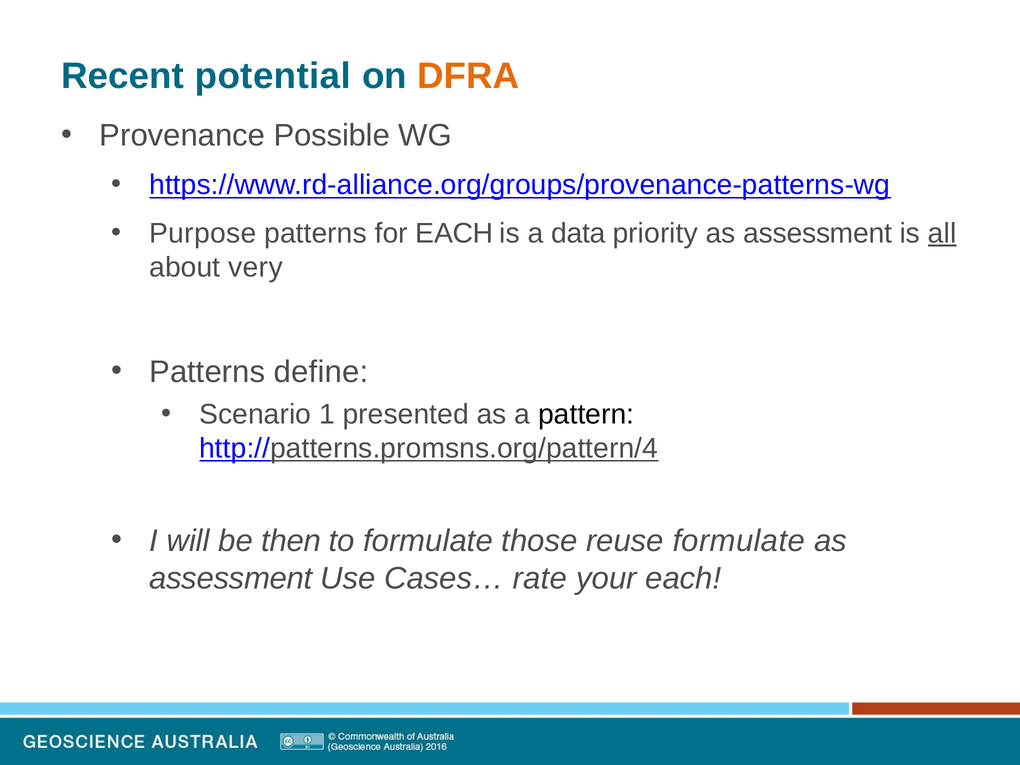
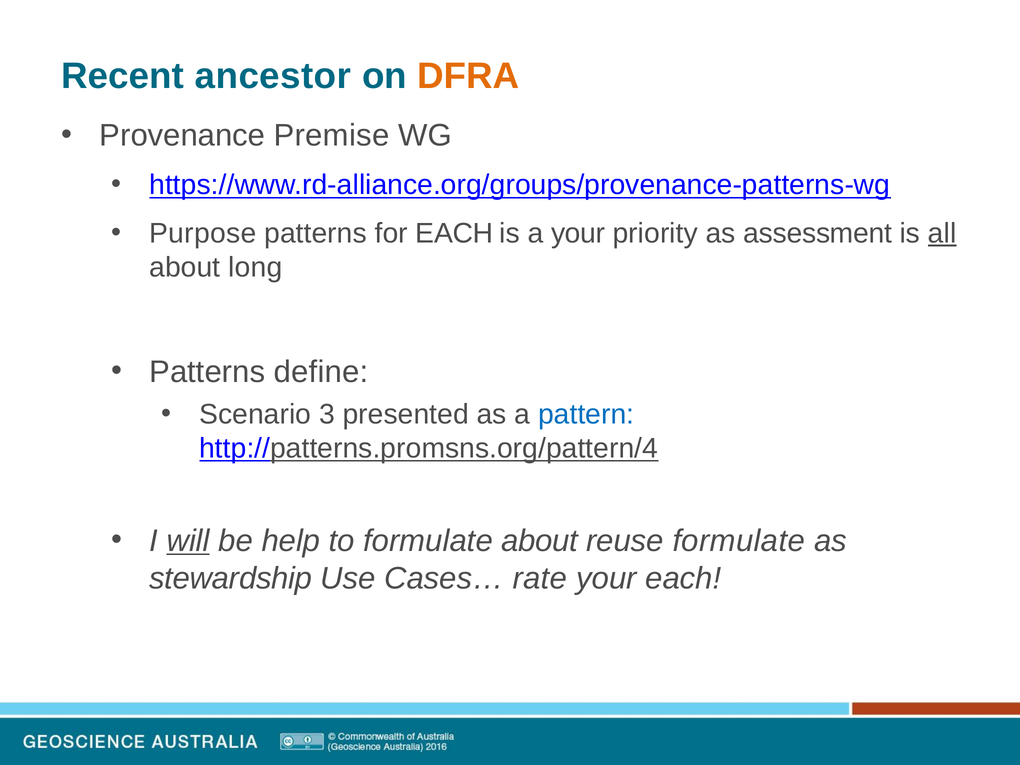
potential: potential -> ancestor (273, 76)
Possible: Possible -> Premise (332, 135)
a data: data -> your (578, 233)
very: very -> long (256, 267)
1: 1 -> 3 (327, 414)
pattern colour: black -> blue (586, 414)
will underline: none -> present (188, 541)
then: then -> help (291, 541)
formulate those: those -> about (540, 541)
assessment: assessment -> stewardship (231, 578)
